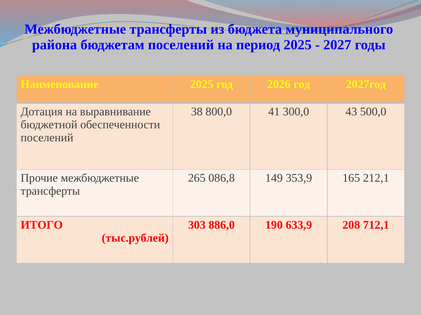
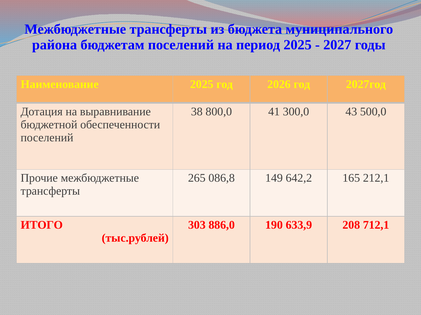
353,9: 353,9 -> 642,2 (299, 179)
